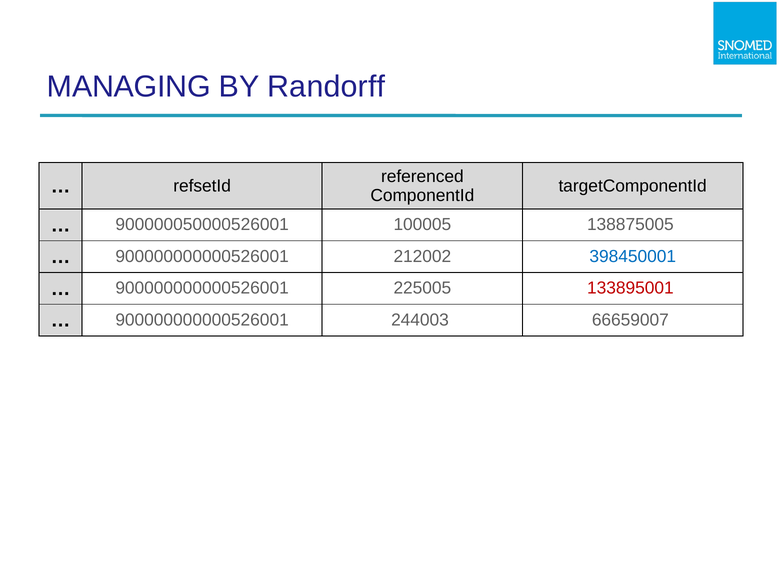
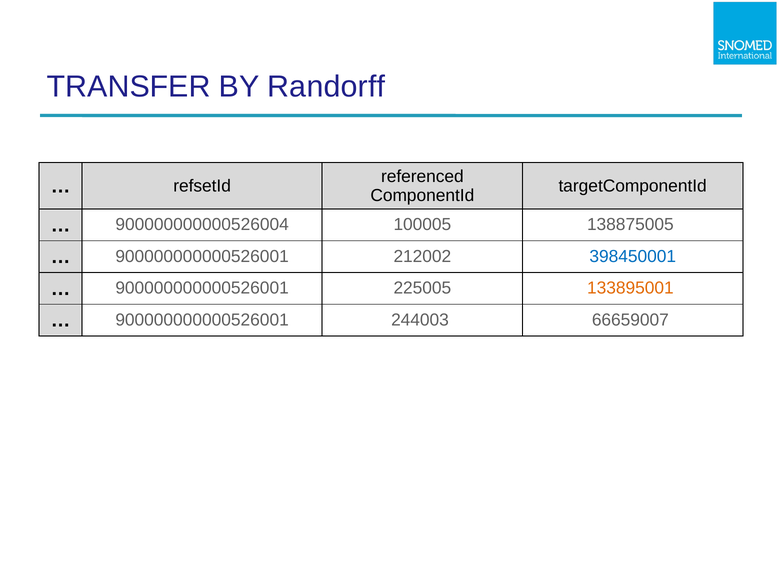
MANAGING: MANAGING -> TRANSFER (129, 86)
900000050000526001: 900000050000526001 -> 900000000000526004 (202, 224)
133895001 colour: red -> orange (630, 288)
